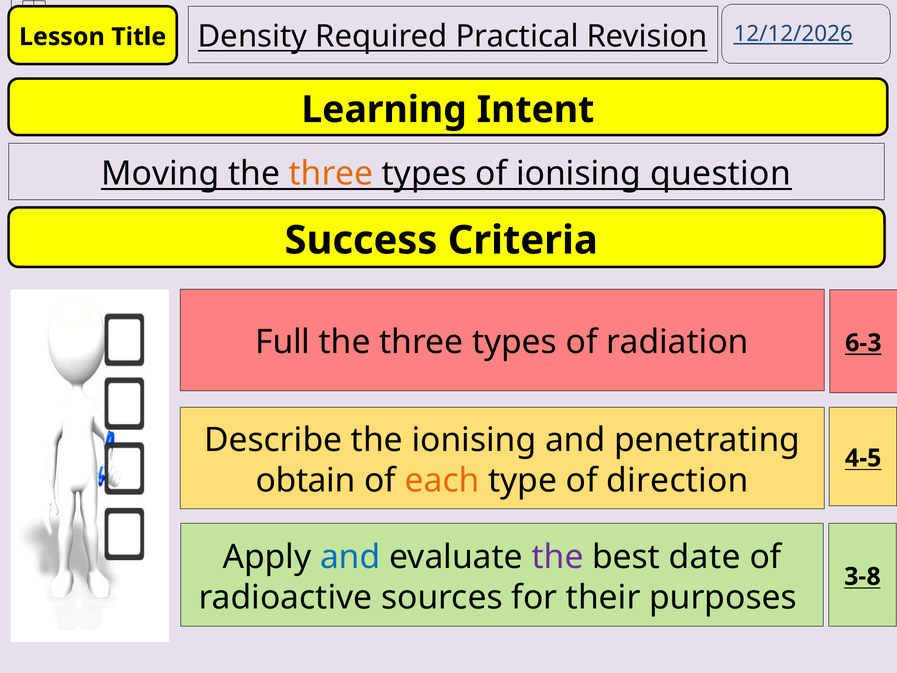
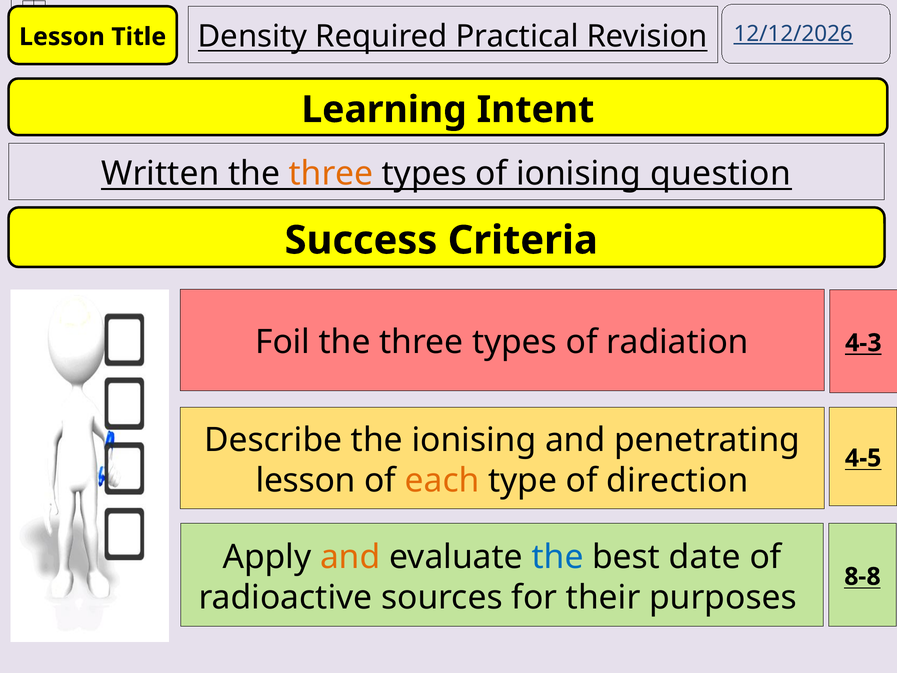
Moving: Moving -> Written (160, 174)
Full: Full -> Foil (283, 342)
6-3: 6-3 -> 4-3 (863, 343)
obtain: obtain -> lesson (306, 480)
and colour: blue -> orange (350, 557)
the colour: purple -> blue (558, 557)
3-8: 3-8 -> 8-8 (862, 576)
